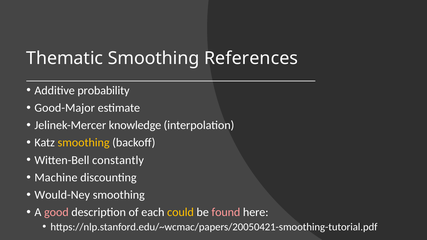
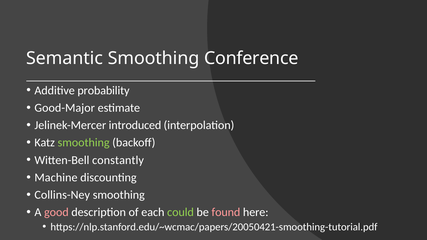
Thematic: Thematic -> Semantic (65, 58)
References: References -> Conference (251, 58)
knowledge: knowledge -> introduced (135, 125)
smoothing colour: yellow -> light green (84, 143)
Would-Ney: Would-Ney -> Collins-Ney (62, 195)
could colour: yellow -> light green (181, 213)
